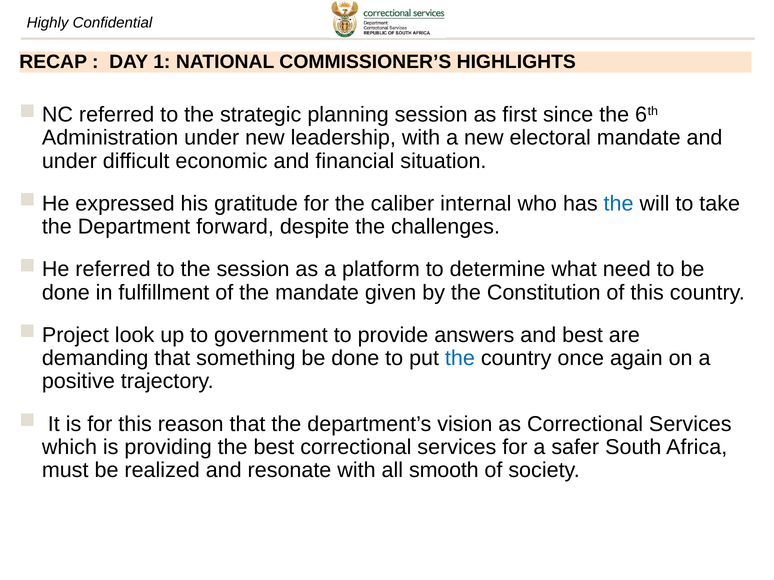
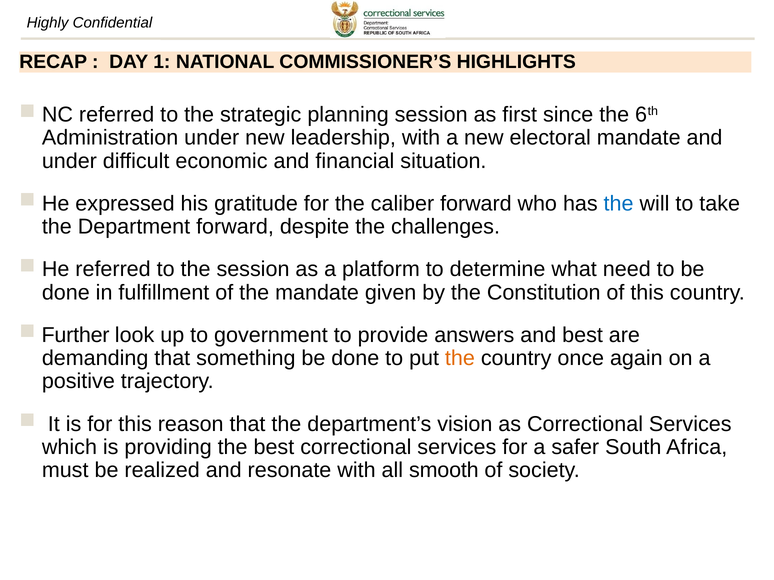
caliber internal: internal -> forward (476, 204)
Project: Project -> Further (76, 335)
the colour: blue -> orange (460, 359)
